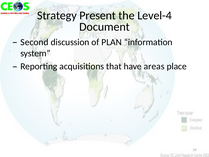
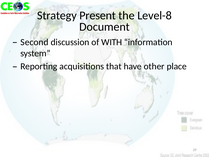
Level-4: Level-4 -> Level-8 (155, 15)
PLAN: PLAN -> WITH (112, 42)
areas: areas -> other (154, 66)
